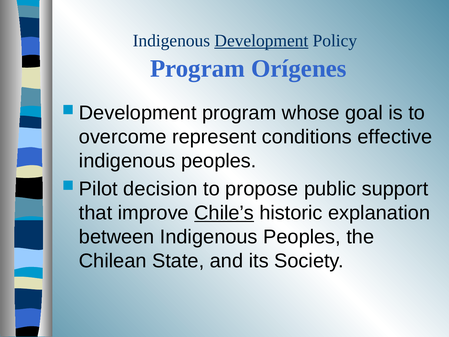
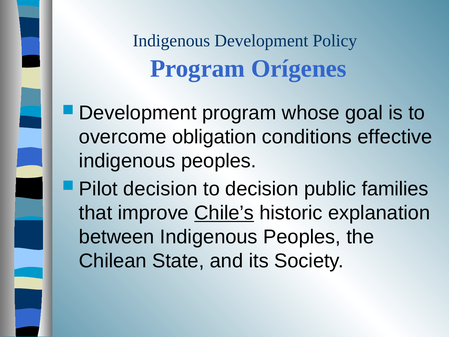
Development underline: present -> none (261, 41)
represent: represent -> obligation (214, 137)
to propose: propose -> decision (262, 189)
support: support -> families (395, 189)
